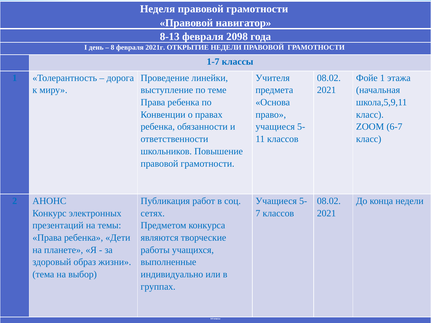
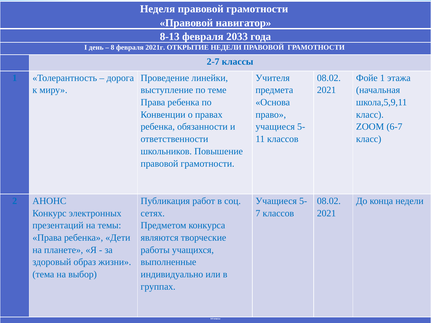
2098: 2098 -> 2033 (237, 37)
1-7: 1-7 -> 2-7 (213, 62)
